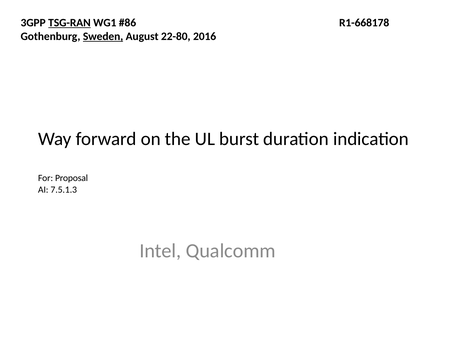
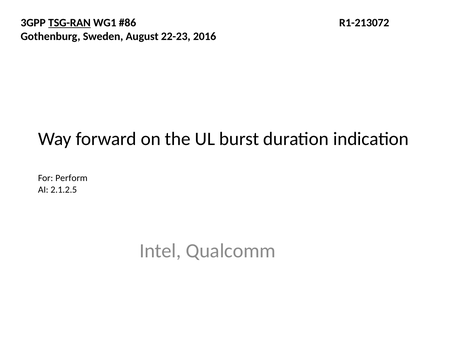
R1-668178: R1-668178 -> R1-213072 (364, 23)
Sweden underline: present -> none (103, 37)
22-80: 22-80 -> 22-23 (176, 37)
Proposal: Proposal -> Perform (71, 178)
7.5.1.3: 7.5.1.3 -> 2.1.2.5 (64, 190)
